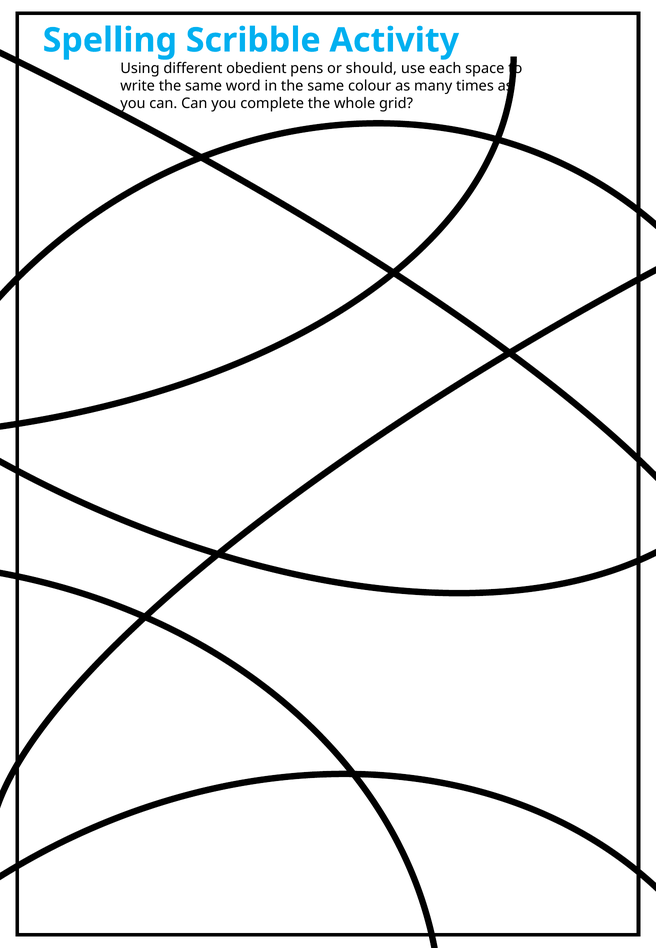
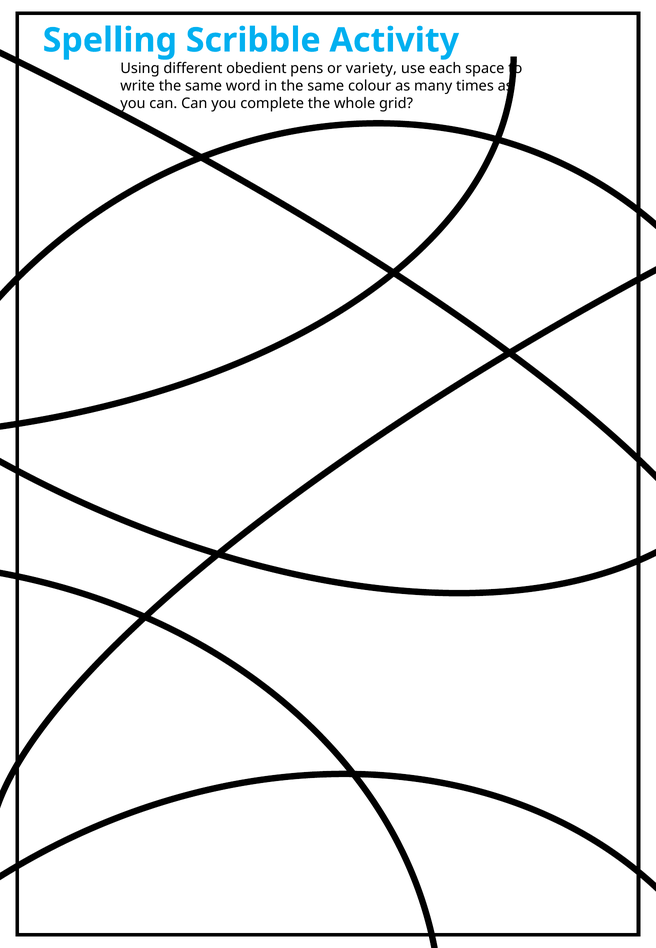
should: should -> variety (371, 68)
